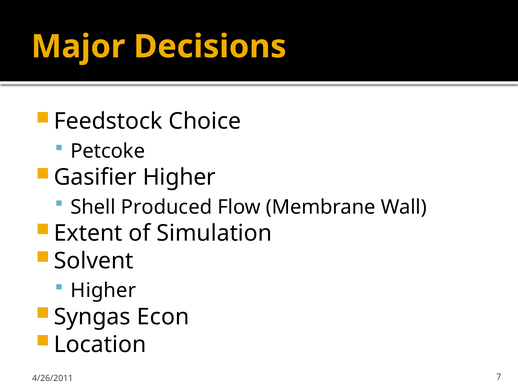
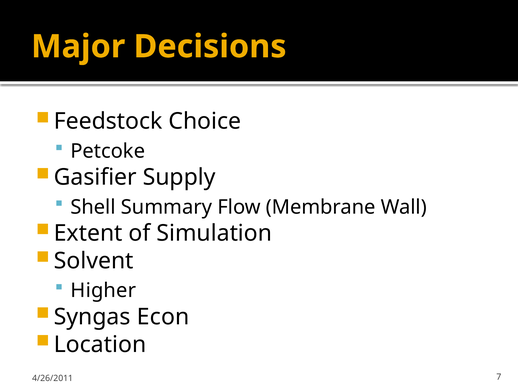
Gasifier Higher: Higher -> Supply (179, 177)
Produced: Produced -> Summary (167, 207)
